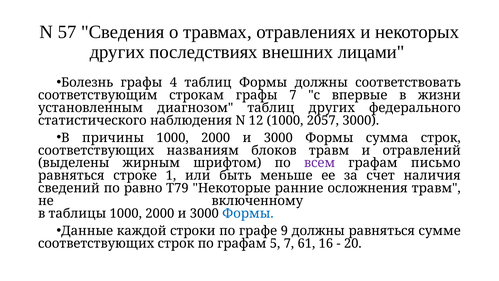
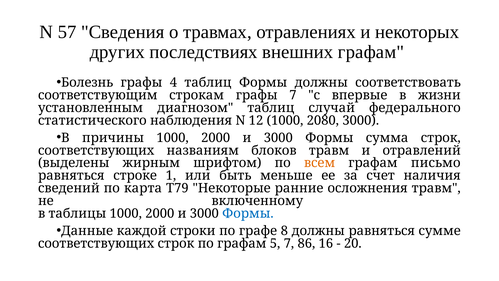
внешних лицами: лицами -> графам (371, 52)
таблиц других: других -> случай (332, 108)
2057: 2057 -> 2080 (323, 120)
всем colour: purple -> orange (320, 163)
равно: равно -> карта (143, 188)
9: 9 -> 8 (284, 231)
61: 61 -> 86 (306, 243)
